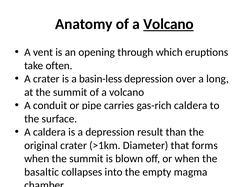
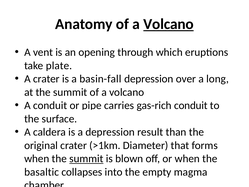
often: often -> plate (59, 65)
basin-less: basin-less -> basin-fall (100, 79)
gas-rich caldera: caldera -> conduit (191, 105)
summit underline: none -> present (86, 158)
